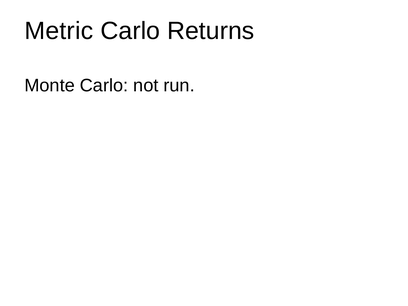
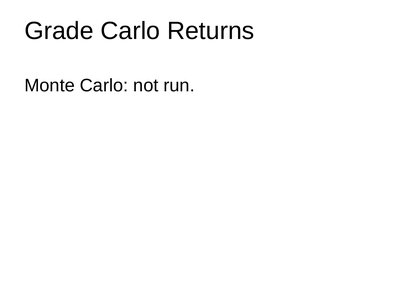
Metric: Metric -> Grade (59, 31)
